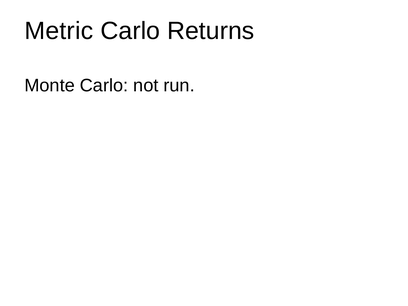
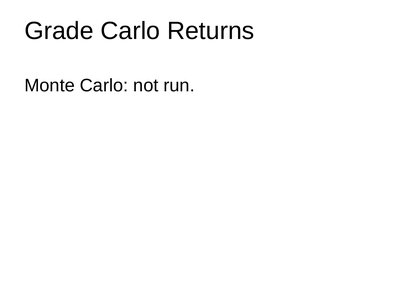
Metric: Metric -> Grade (59, 31)
